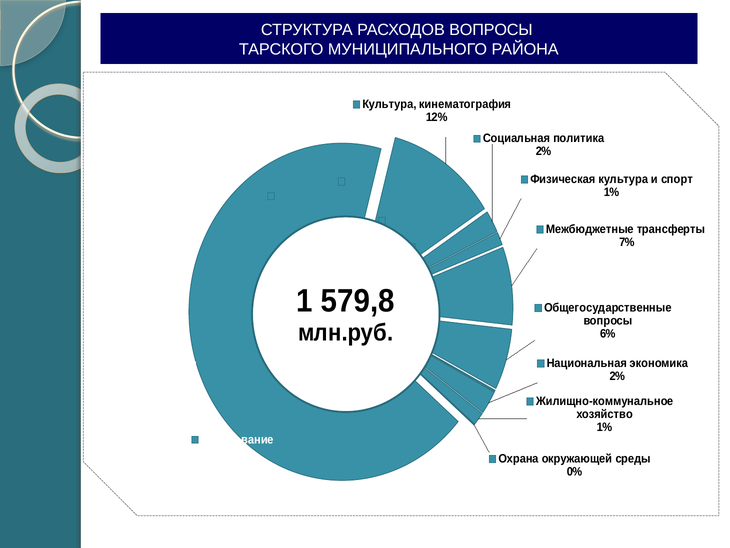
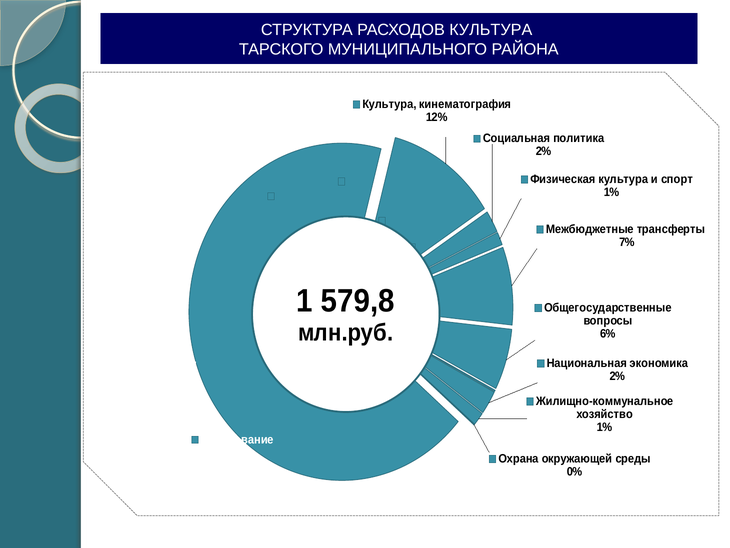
РАСХОДОВ ВОПРОСЫ: ВОПРОСЫ -> КУЛЬТУРА (491, 30)
